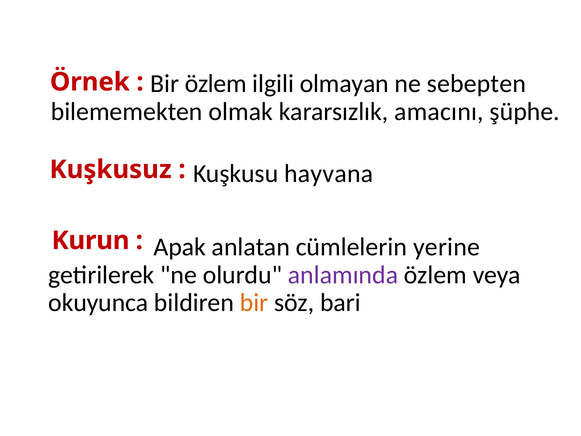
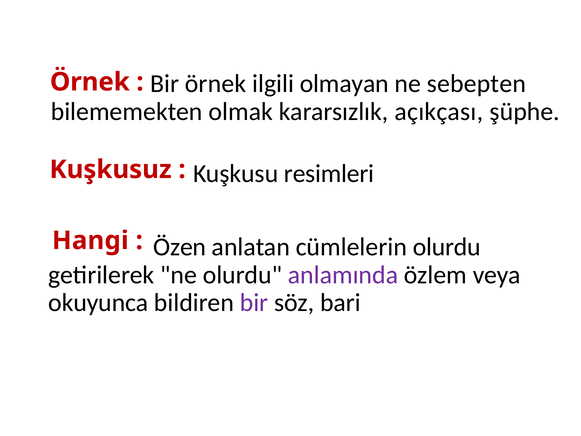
Bir özlem: özlem -> örnek (216, 84)
amacını: amacını -> açıkçası (439, 111)
hayvana: hayvana -> resimleri (329, 174)
Kurun: Kurun -> Hangi (90, 240)
Apak: Apak -> Özen (180, 247)
cümlelerin yerine: yerine -> olurdu (447, 247)
bir colour: orange -> purple (254, 303)
